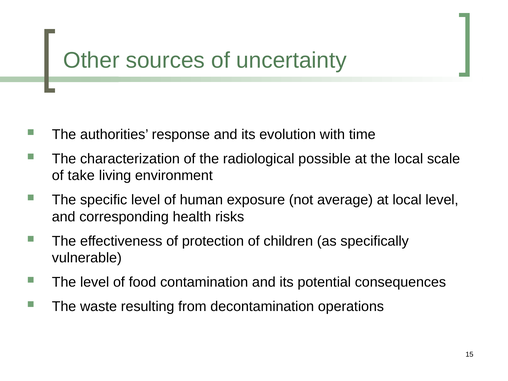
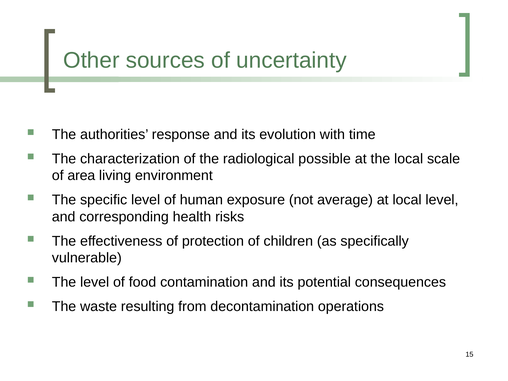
take: take -> area (81, 176)
